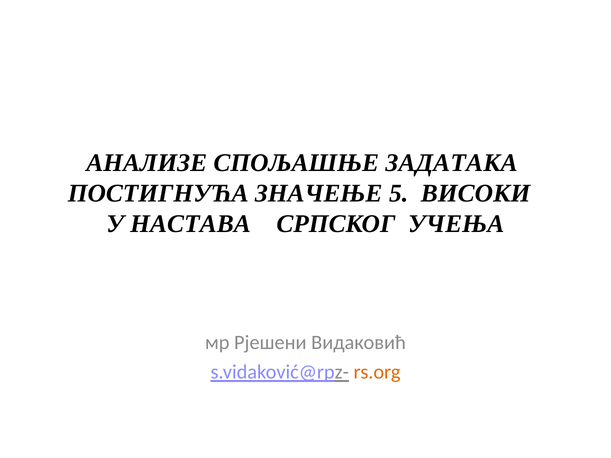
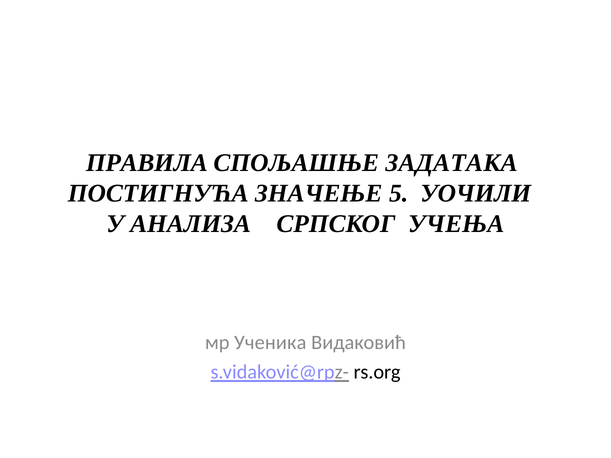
АНАЛИЗЕ: АНАЛИЗЕ -> ПРАВИЛА (147, 163)
ВИСОКИ: ВИСОКИ -> УОЧИЛИ (476, 193)
НАСТАВА: НАСТАВА -> АНАЛИЗА (191, 224)
Рјешени: Рјешени -> Ученика (270, 343)
rs.org colour: orange -> black (377, 372)
